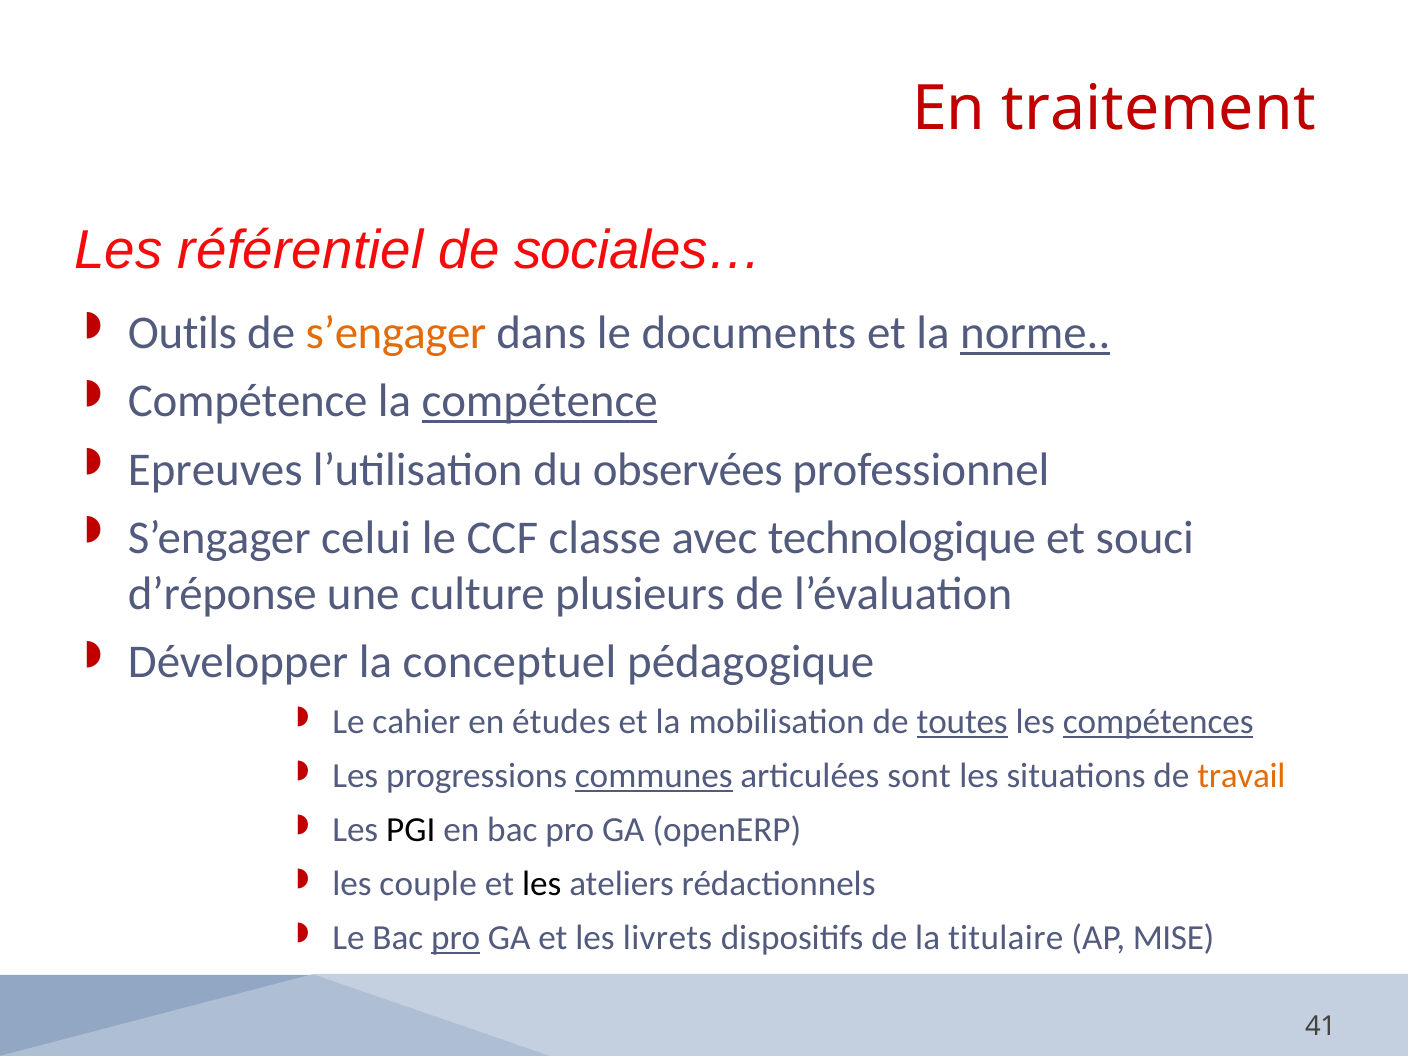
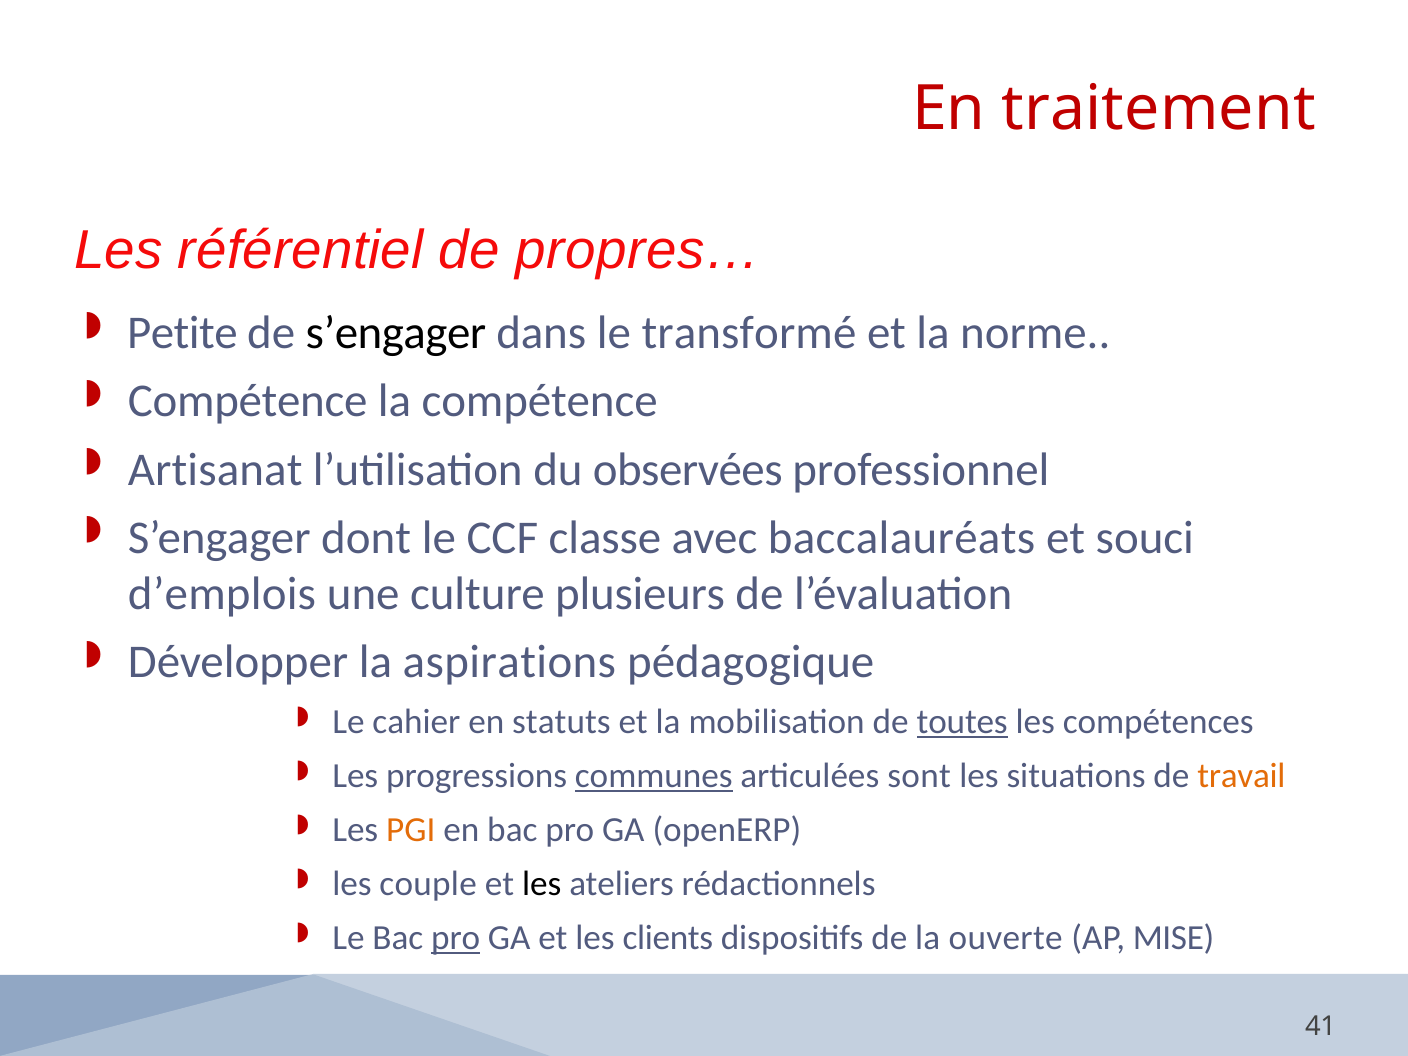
sociales…: sociales… -> propres… (638, 250)
Outils: Outils -> Petite (182, 333)
s’engager colour: orange -> black (396, 333)
documents: documents -> transformé (749, 333)
norme underline: present -> none (1035, 333)
compétence underline: present -> none (540, 401)
Epreuves: Epreuves -> Artisanat (215, 470)
celui: celui -> dont (366, 538)
technologique: technologique -> baccalauréats (901, 538)
d’réponse: d’réponse -> d’emplois (222, 594)
conceptuel: conceptuel -> aspirations (509, 662)
études: études -> statuts (561, 722)
compétences underline: present -> none (1158, 722)
PGI colour: black -> orange (411, 830)
livrets: livrets -> clients (668, 938)
titulaire: titulaire -> ouverte (1006, 938)
